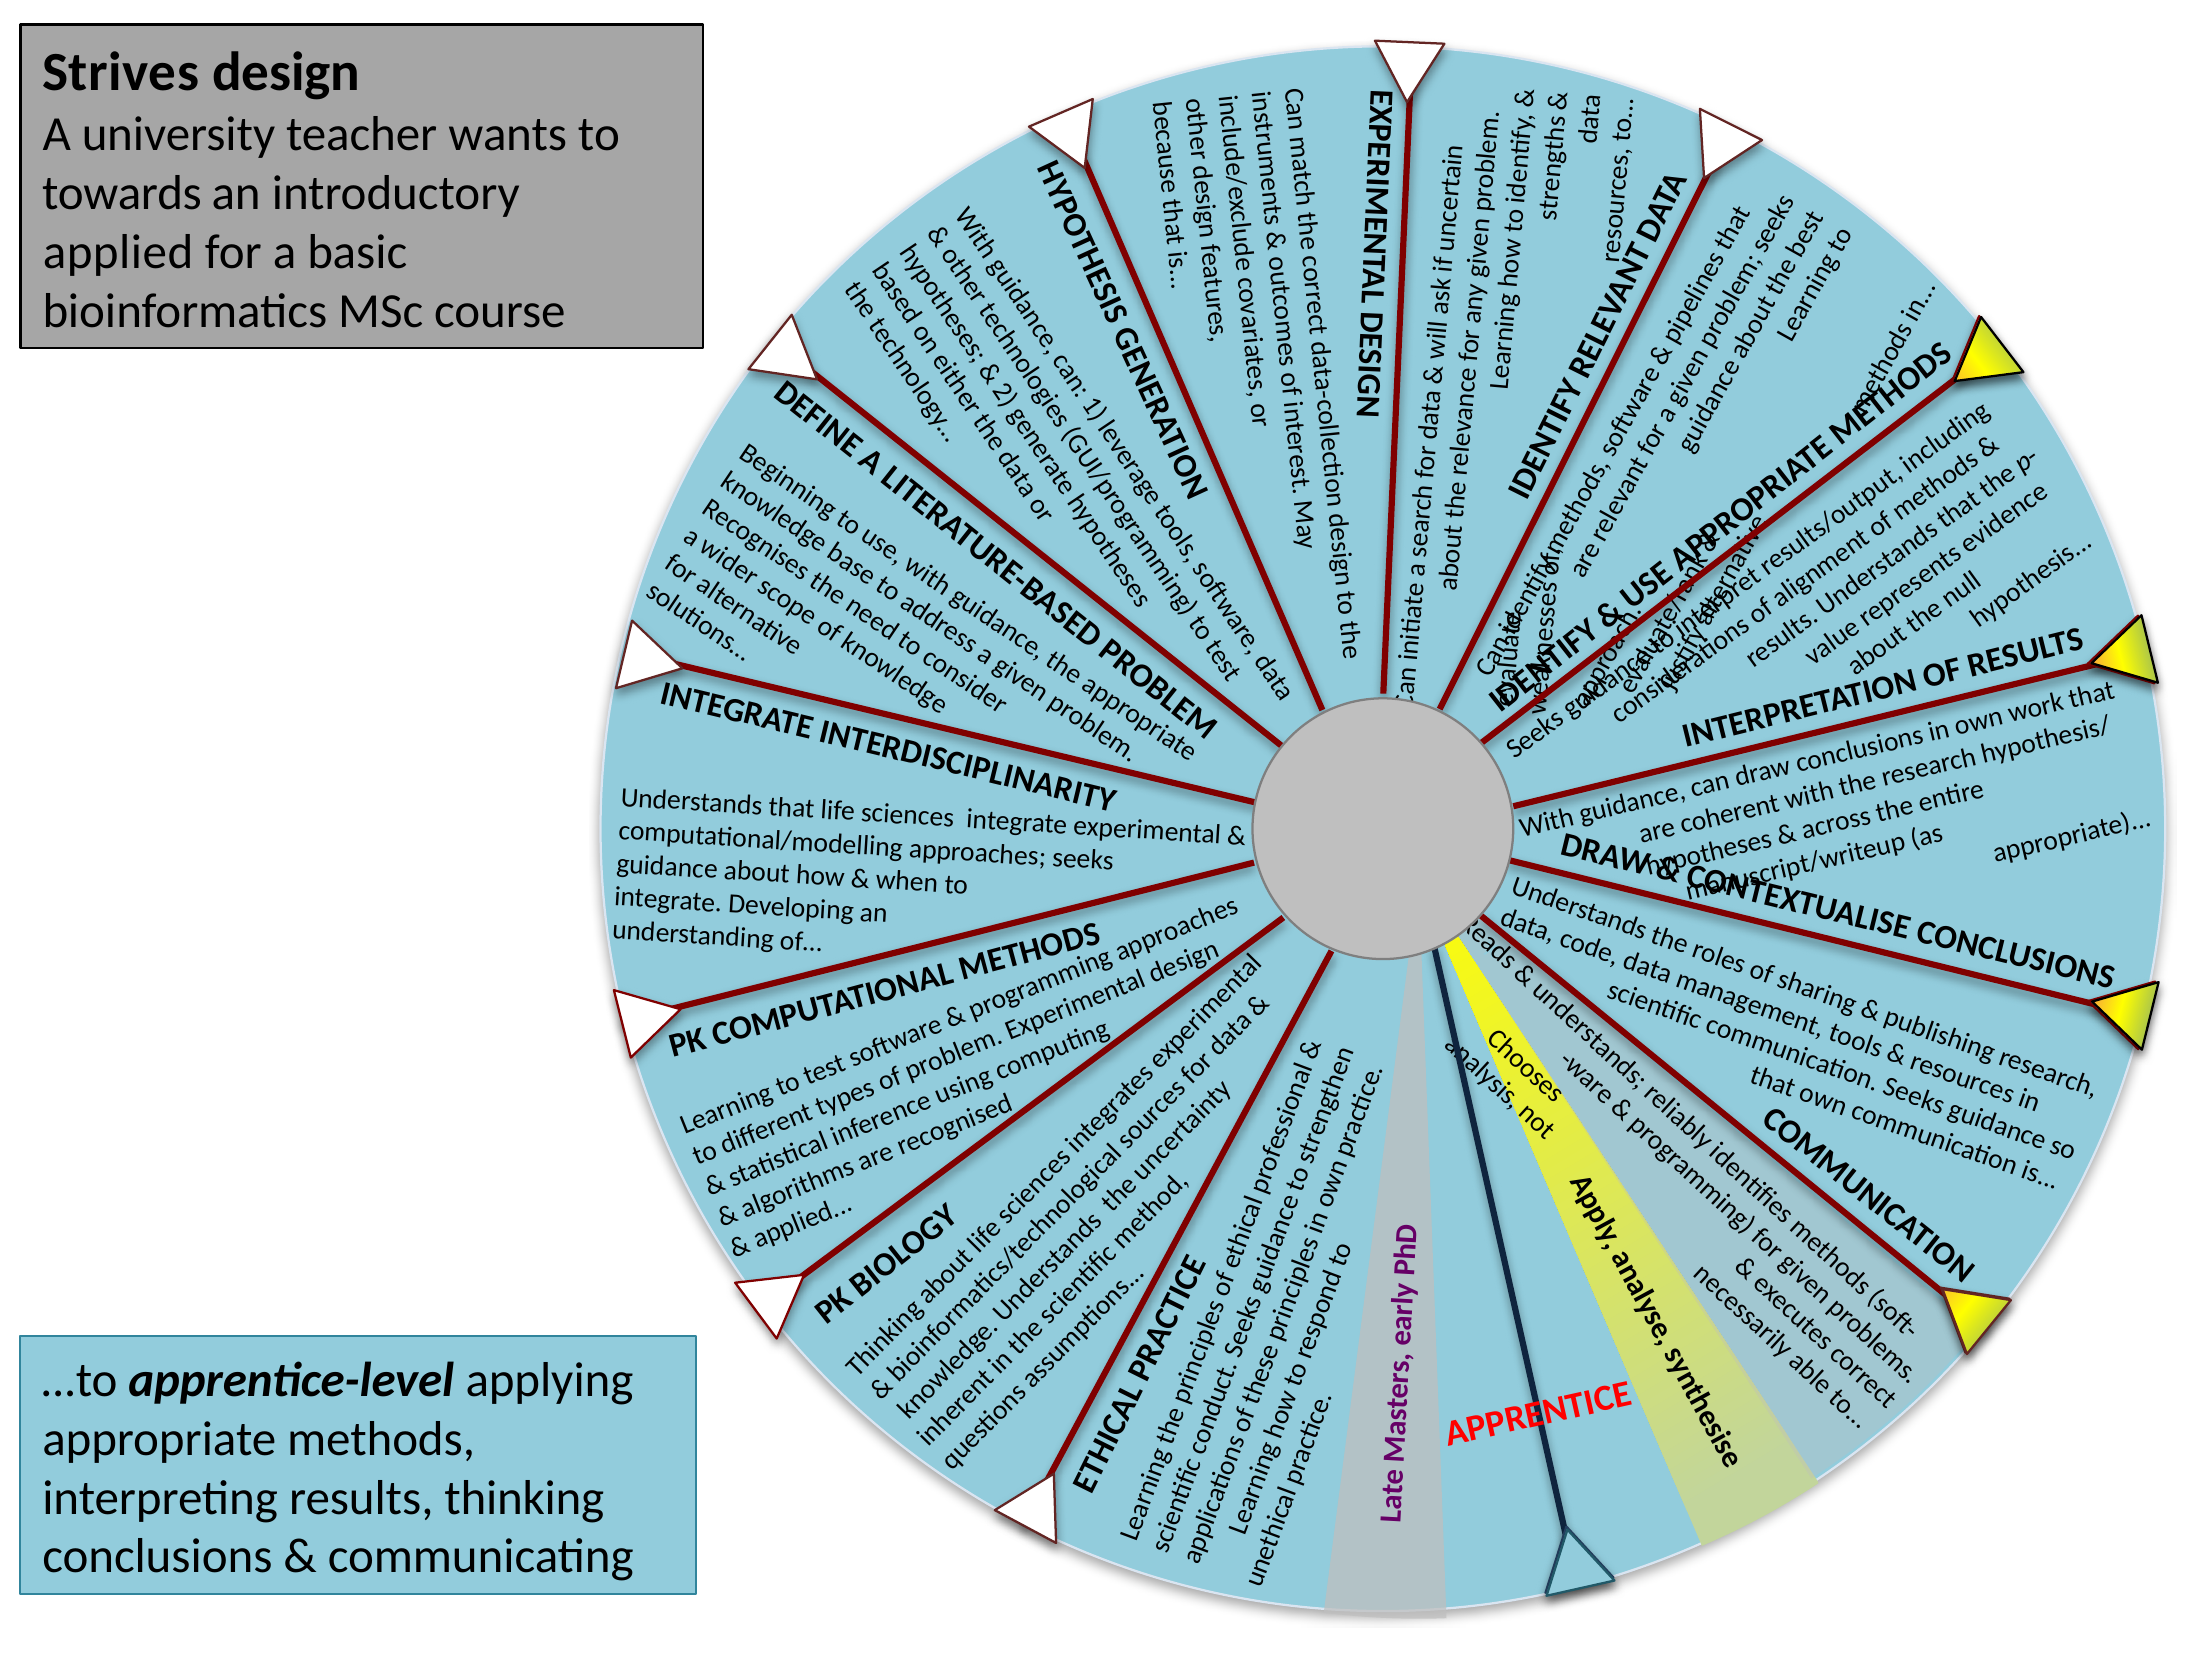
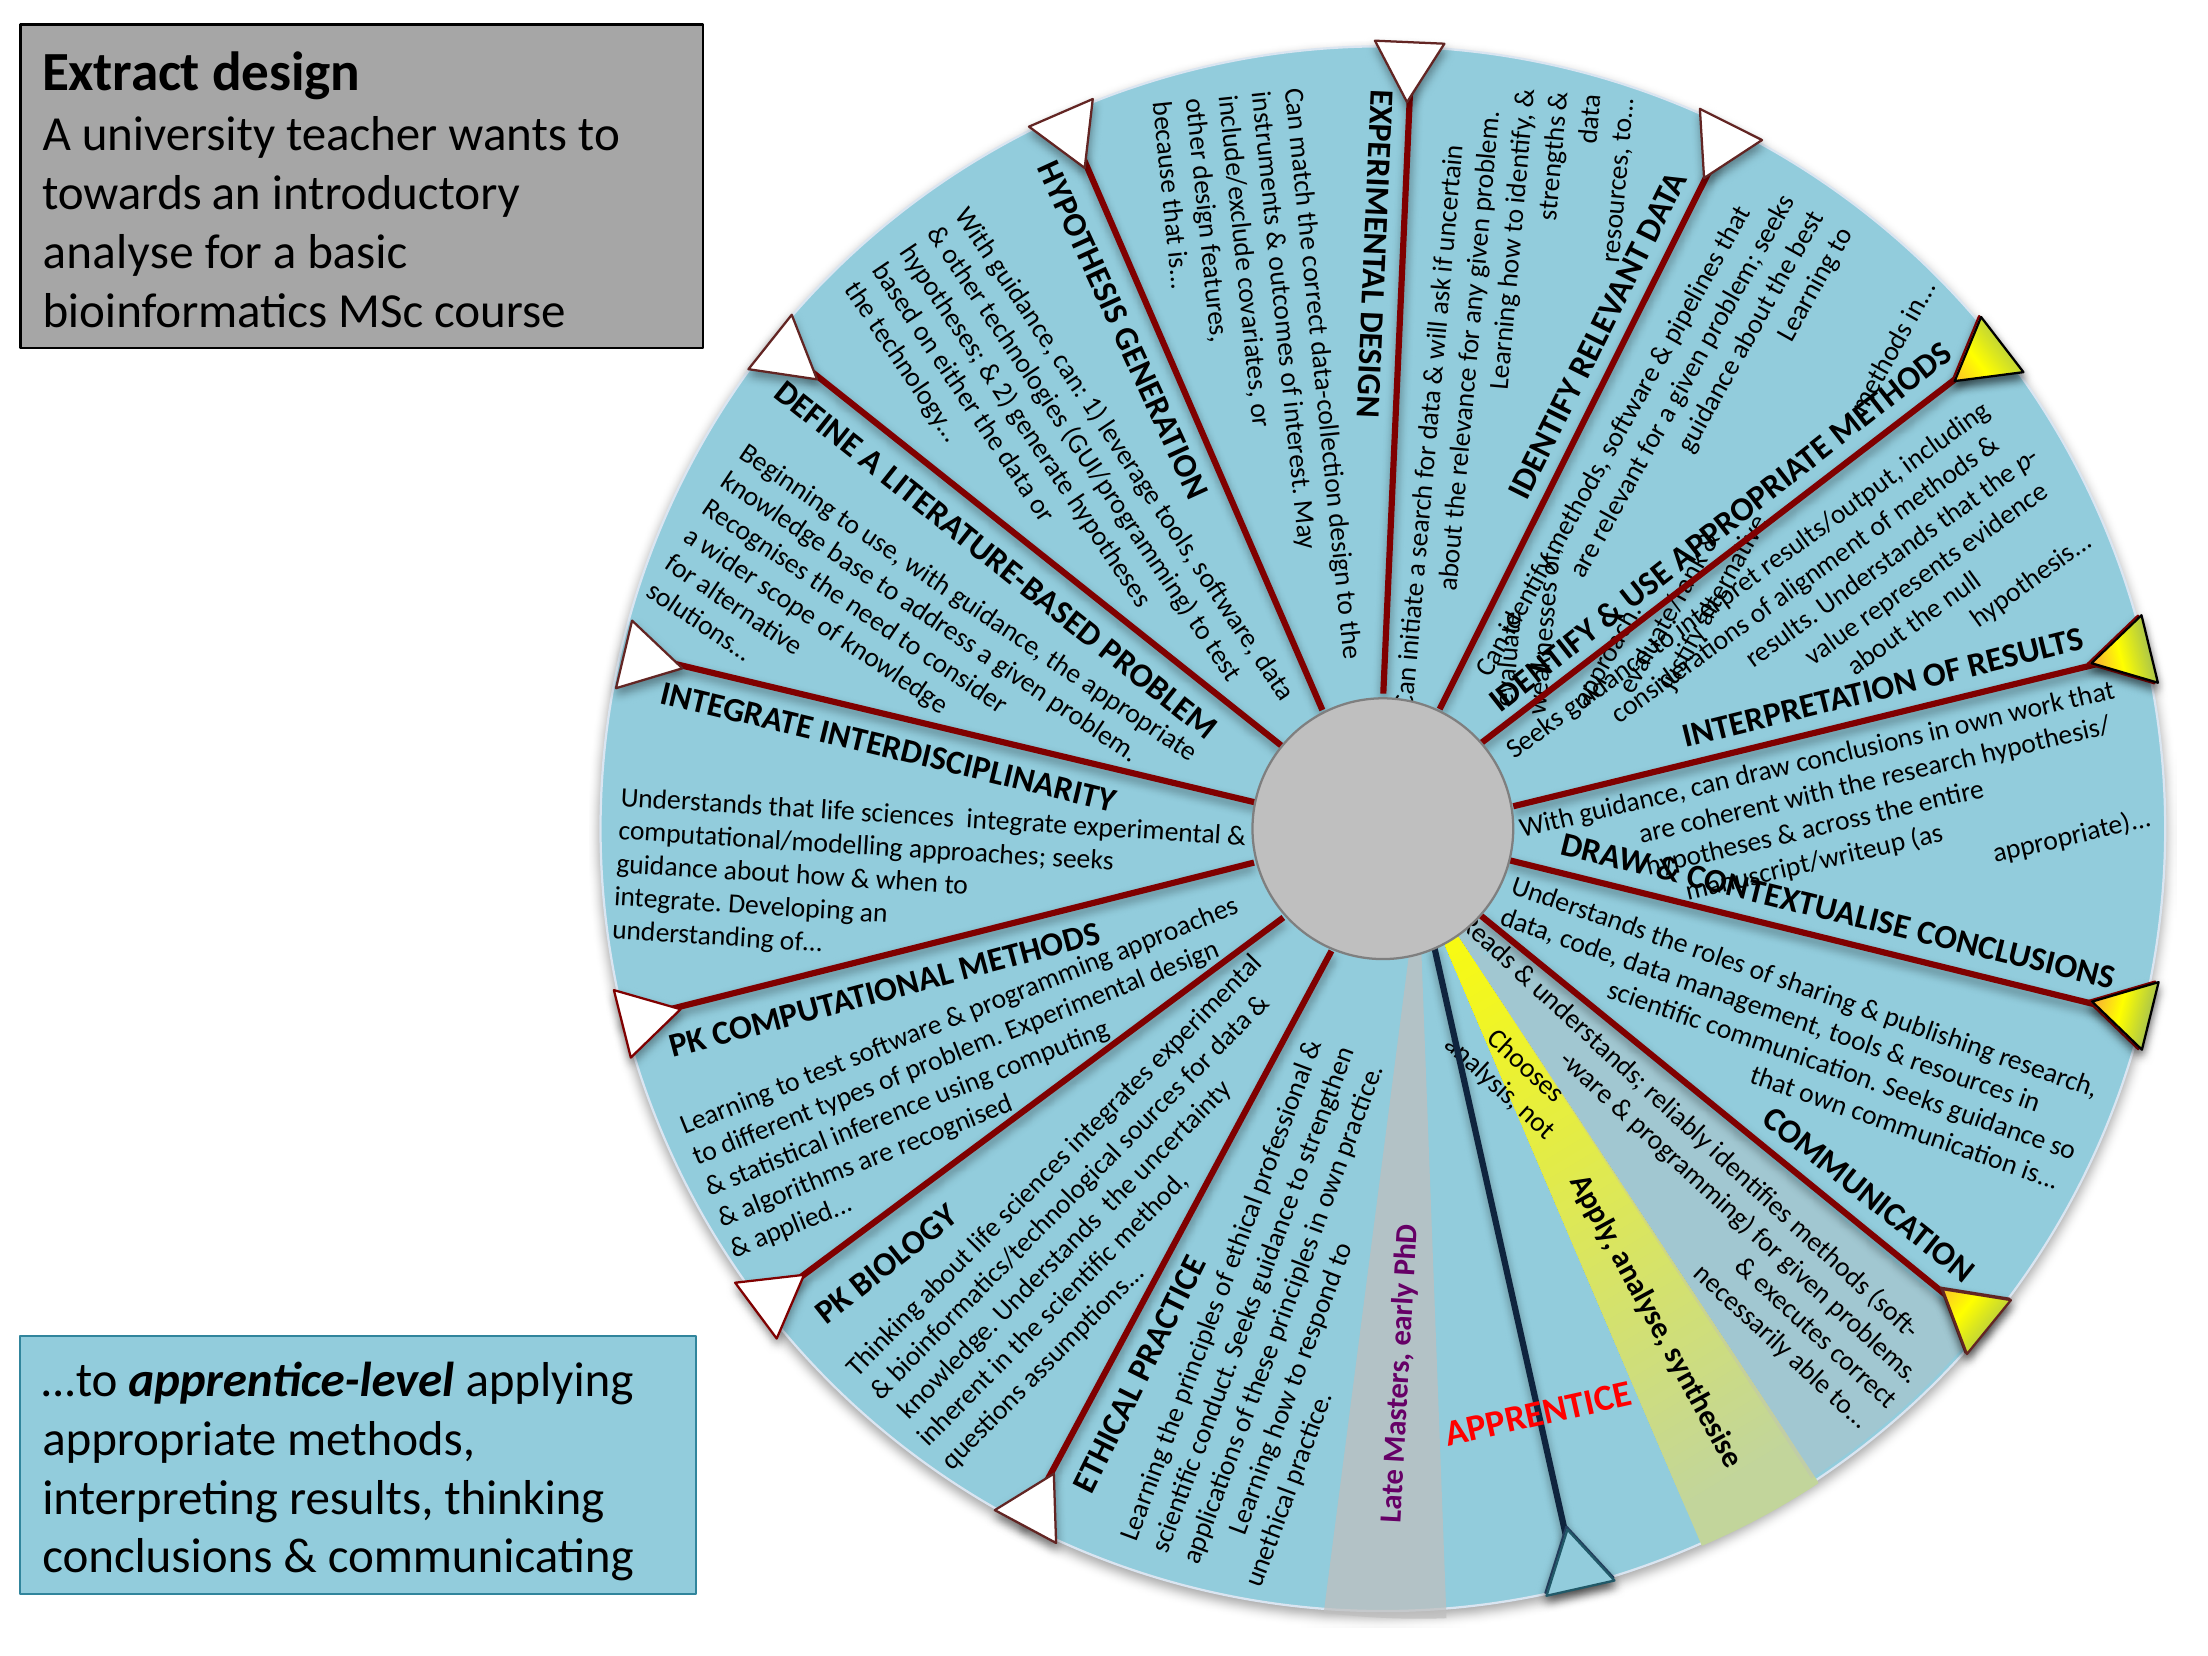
Strives: Strives -> Extract (121, 72)
applied: applied -> analyse (118, 252)
